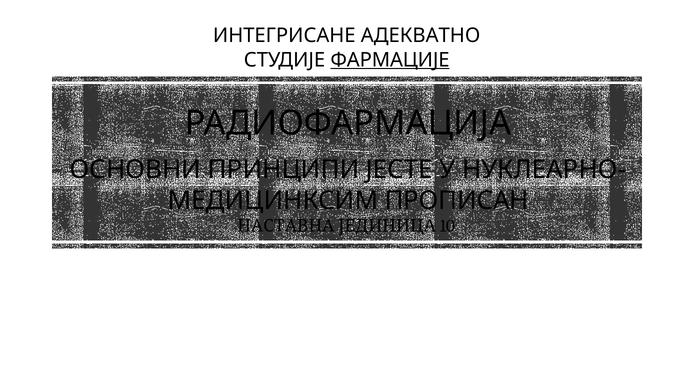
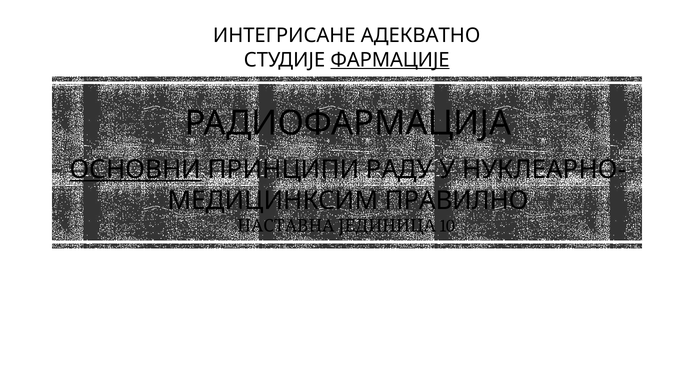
ОСНОВНИ underline: none -> present (135, 170)
ЈЕСТЕ: ЈЕСТЕ -> РАДУ (399, 170)
ПРОПИСАН: ПРОПИСАН -> ПРАВИЛНО (457, 201)
